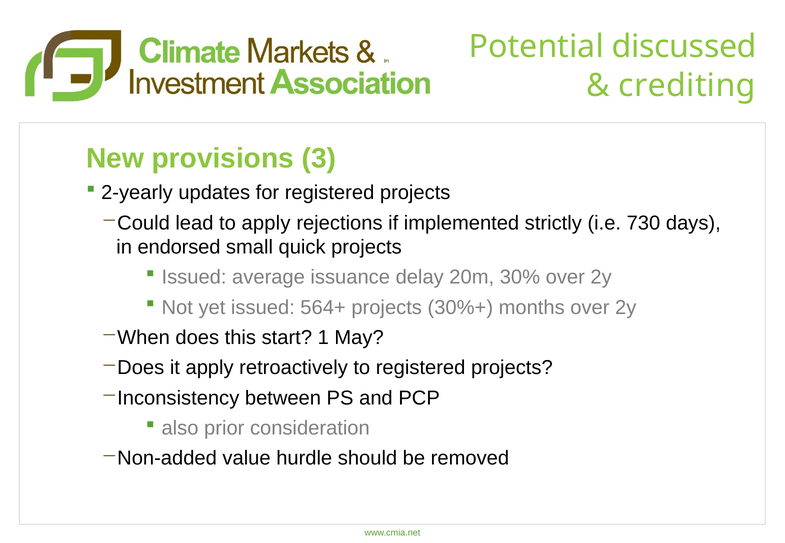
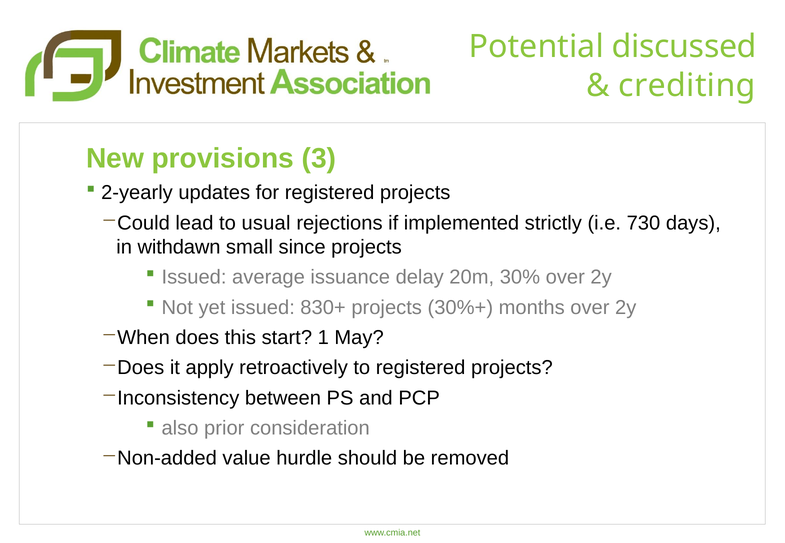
to apply: apply -> usual (266, 223)
endorsed: endorsed -> withdawn (179, 247)
quick: quick -> since (302, 247)
564+: 564+ -> 830+ (323, 308)
